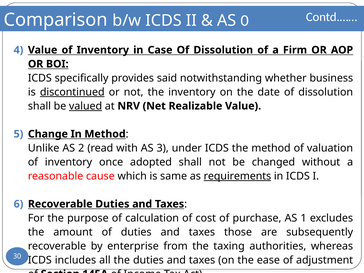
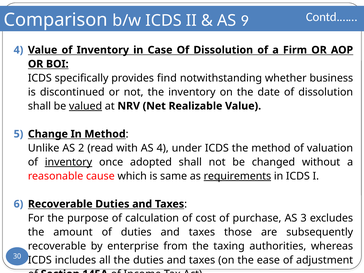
0: 0 -> 9 (245, 20)
said: said -> find (167, 78)
discontinued underline: present -> none (72, 92)
AS 3: 3 -> 4 (163, 148)
inventory underline: none -> present (69, 162)
1: 1 -> 3 (304, 218)
